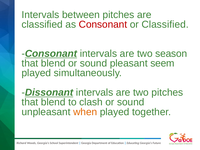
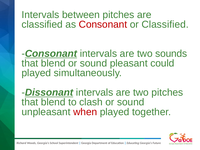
season: season -> sounds (171, 54)
seem: seem -> could (162, 63)
when colour: orange -> red (85, 112)
